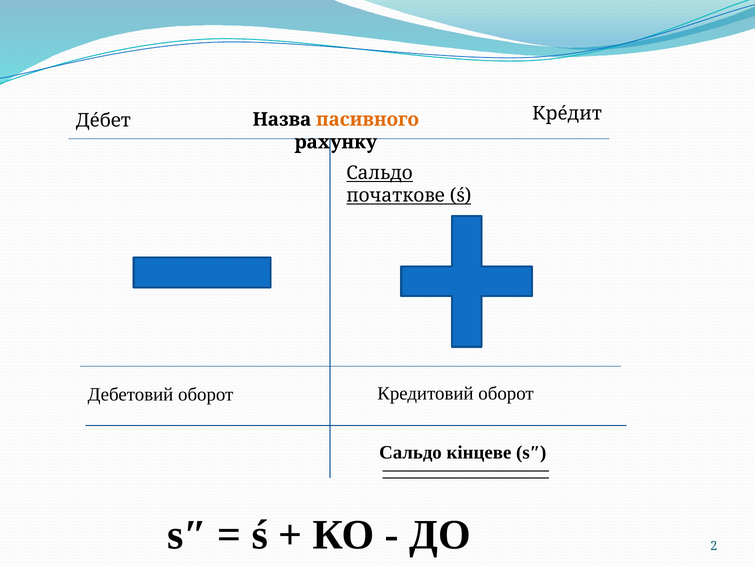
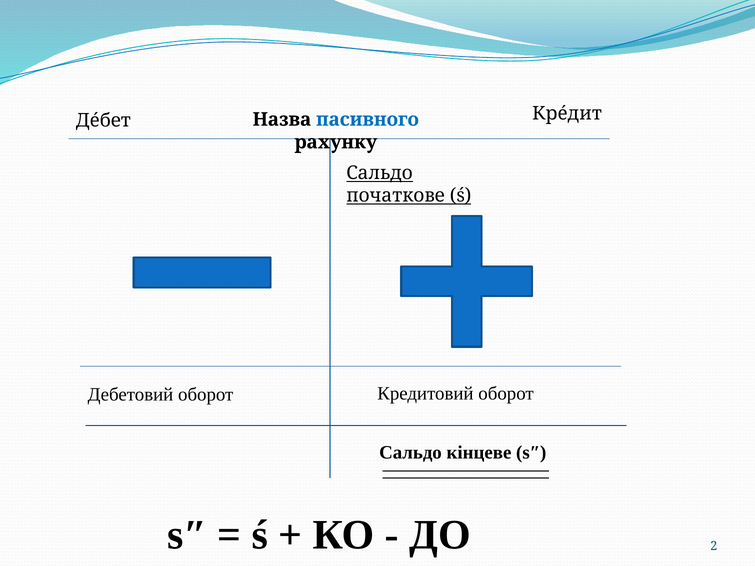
пасивного colour: orange -> blue (368, 120)
